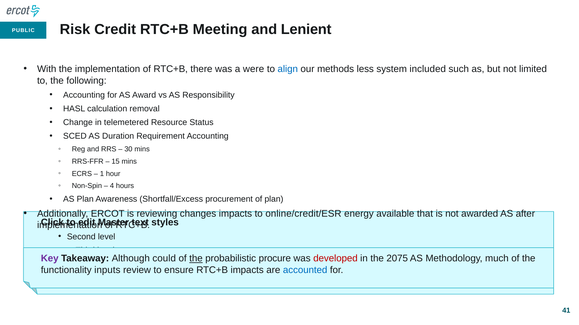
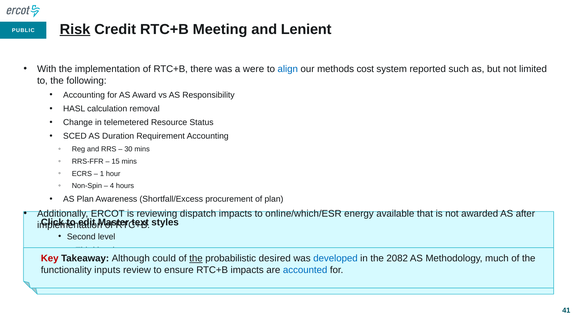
Risk underline: none -> present (75, 29)
less: less -> cost (365, 69)
included: included -> reported (428, 69)
changes: changes -> dispatch (198, 214)
online/credit/ESR: online/credit/ESR -> online/which/ESR (303, 214)
Key colour: purple -> red (50, 259)
procure: procure -> desired (275, 259)
developed colour: red -> blue (335, 259)
2075: 2075 -> 2082 (397, 259)
